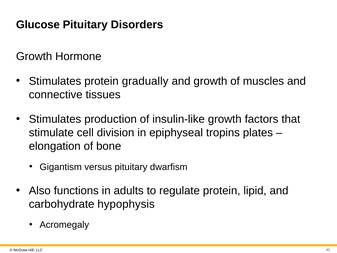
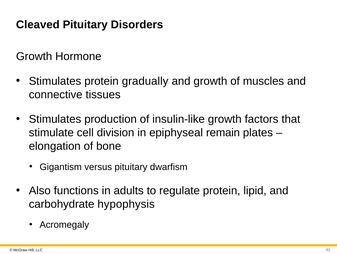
Glucose: Glucose -> Cleaved (38, 25)
tropins: tropins -> remain (223, 133)
